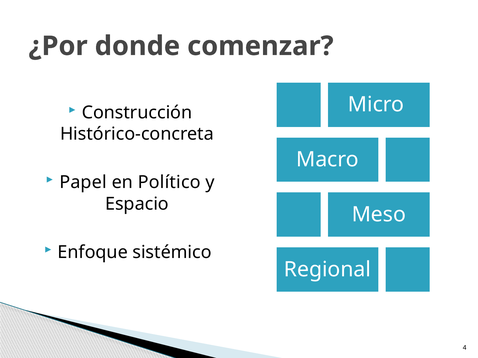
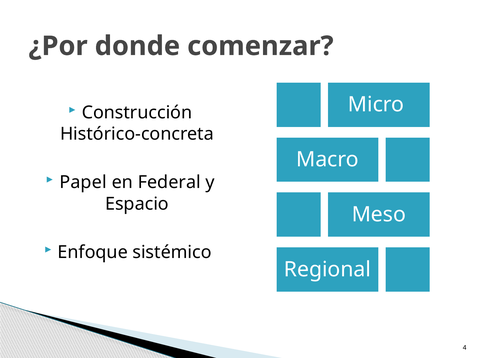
Político: Político -> Federal (169, 183)
